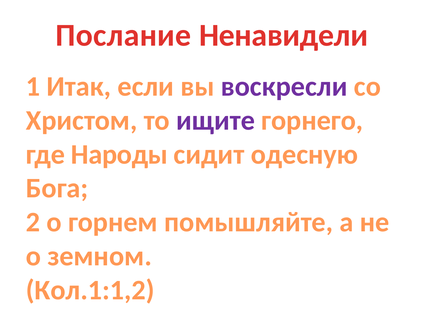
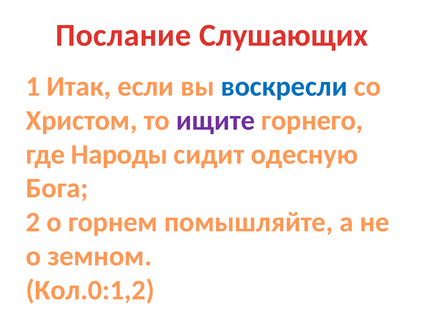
Ненавидели: Ненавидели -> Слушающих (283, 35)
воскресли colour: purple -> blue (284, 87)
Кол.1:1,2: Кол.1:1,2 -> Кол.0:1,2 (90, 290)
